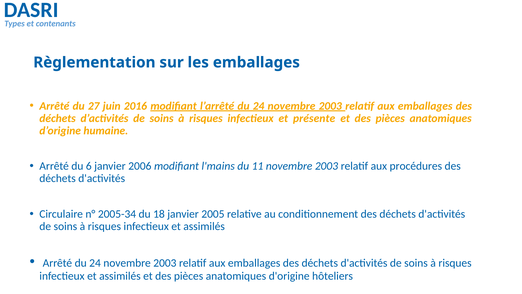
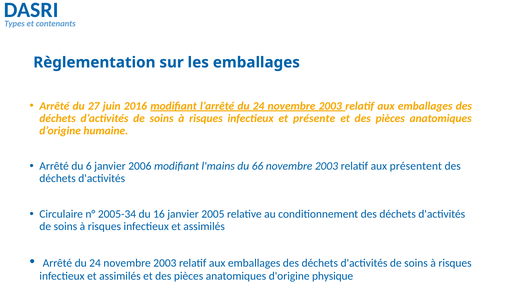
11: 11 -> 66 (258, 166)
procédures: procédures -> présentent (416, 166)
18: 18 -> 16 (159, 214)
hôteliers: hôteliers -> physique (333, 276)
